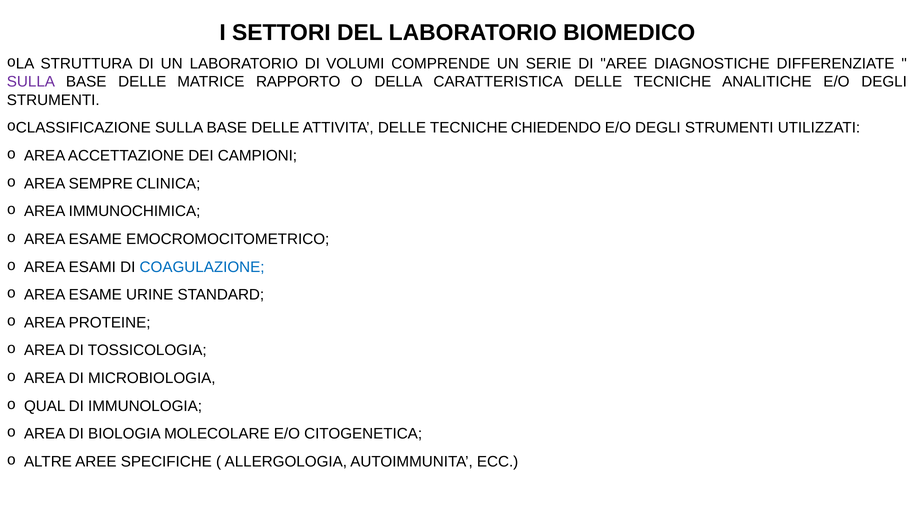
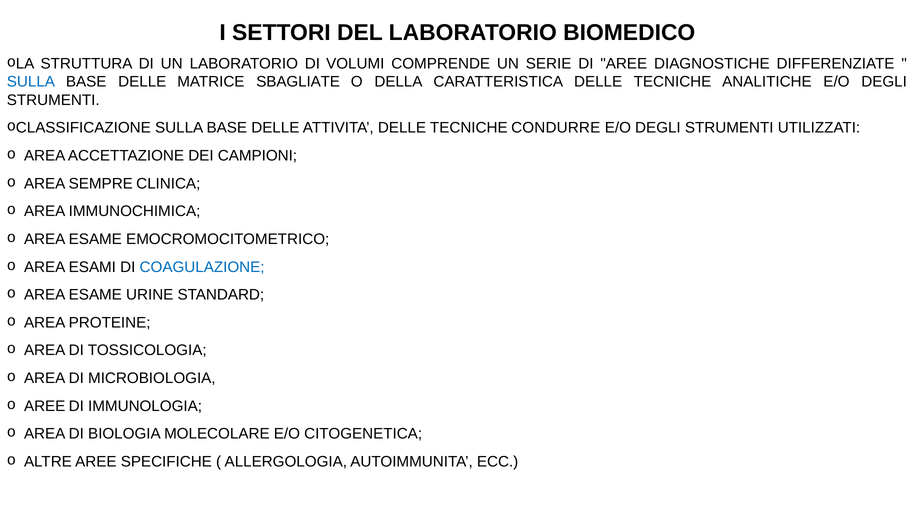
SULLA colour: purple -> blue (31, 82)
RAPPORTO: RAPPORTO -> SBAGLIATE (298, 82)
CHIEDENDO: CHIEDENDO -> CONDURRE (556, 128)
o QUAL: QUAL -> AREE (45, 406)
